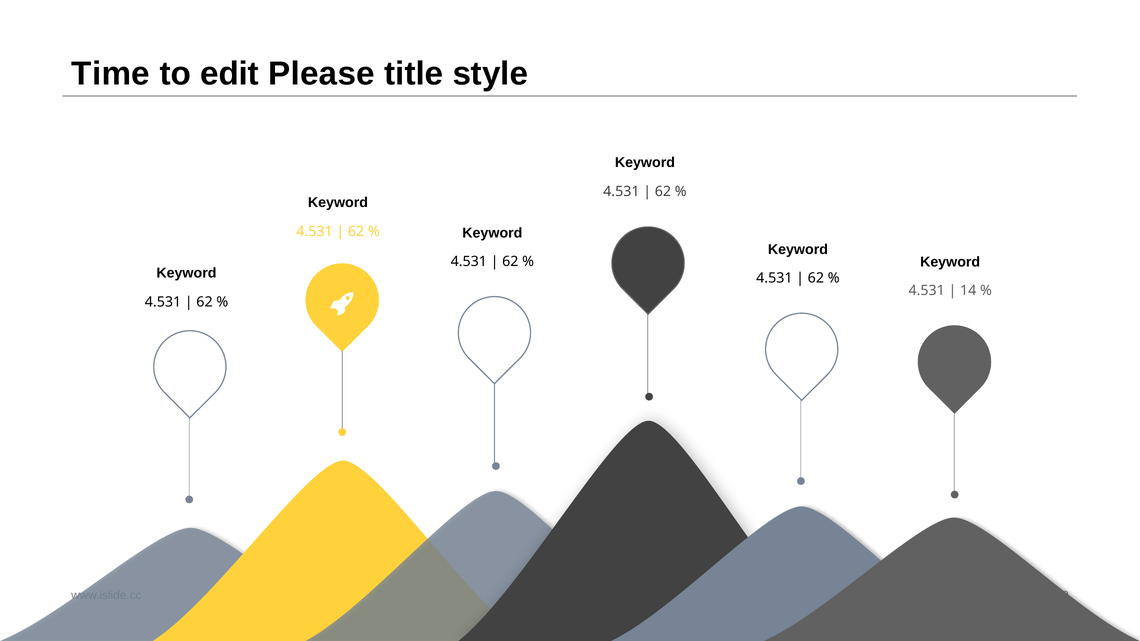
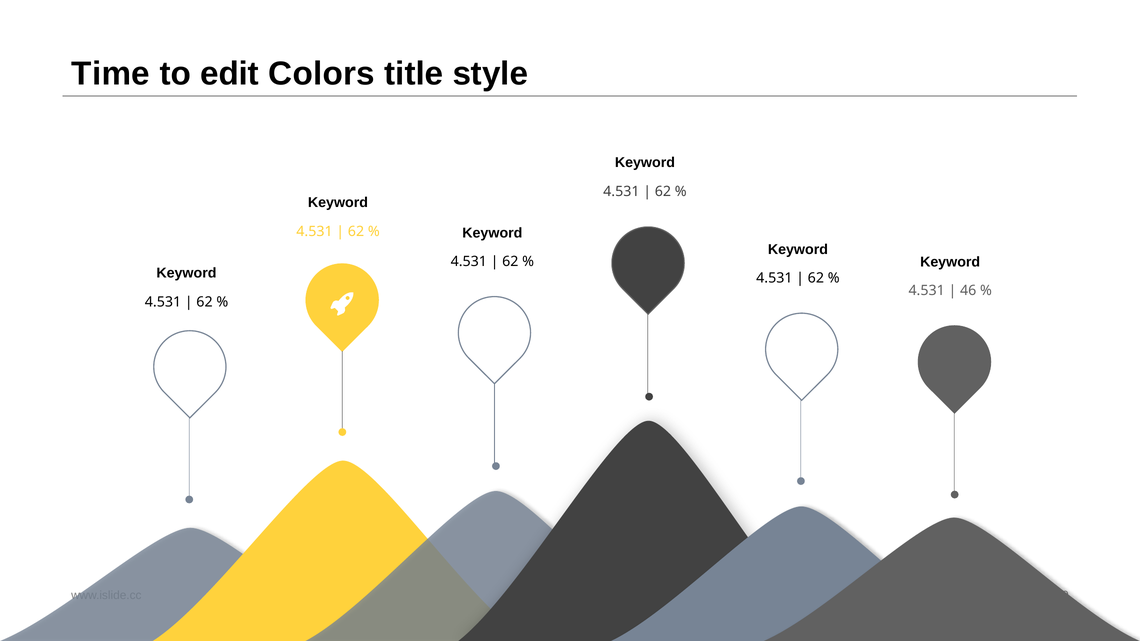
Please: Please -> Colors (322, 74)
14: 14 -> 46 (968, 291)
